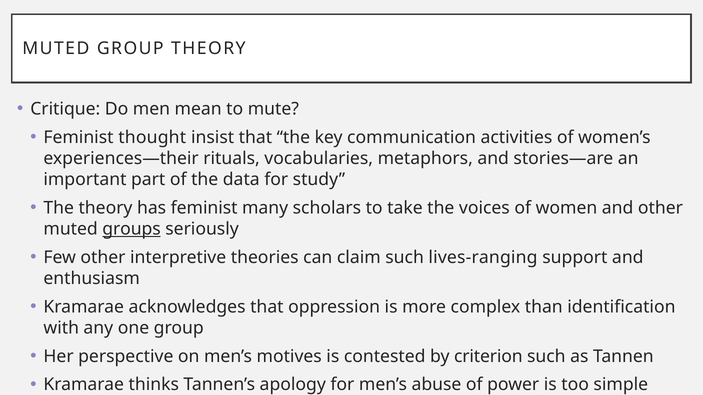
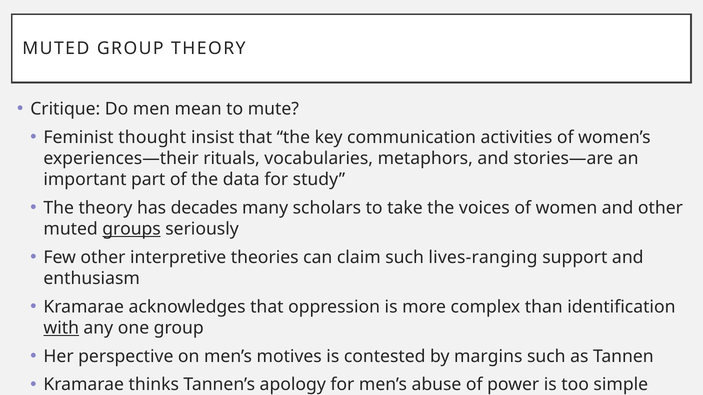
has feminist: feminist -> decades (204, 208)
with underline: none -> present (61, 328)
criterion: criterion -> margins (488, 357)
